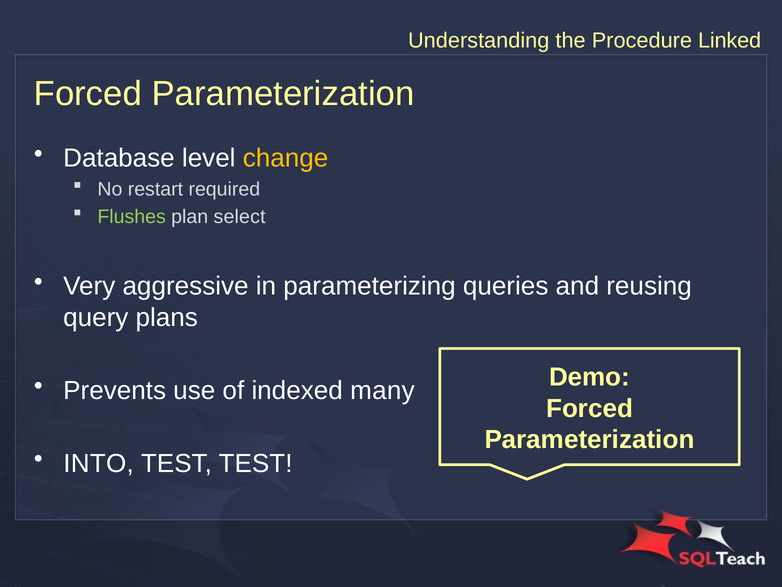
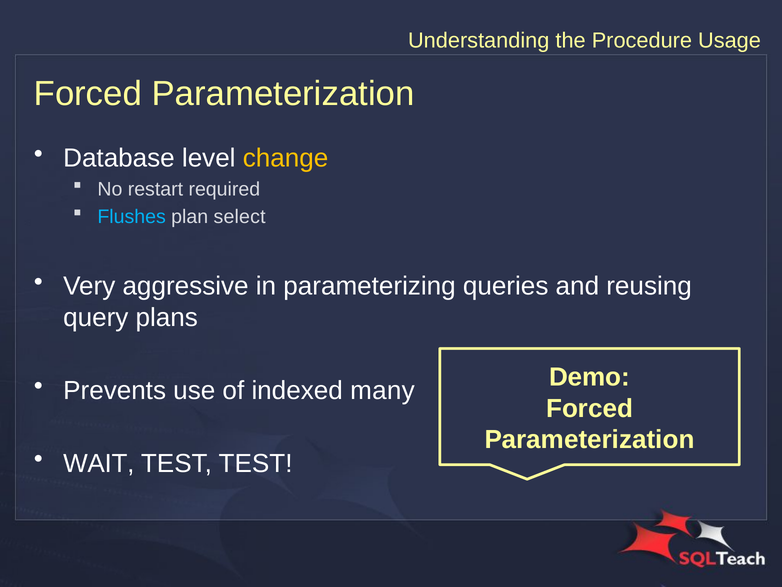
Linked: Linked -> Usage (729, 41)
Flushes colour: light green -> light blue (132, 216)
INTO: INTO -> WAIT (99, 463)
